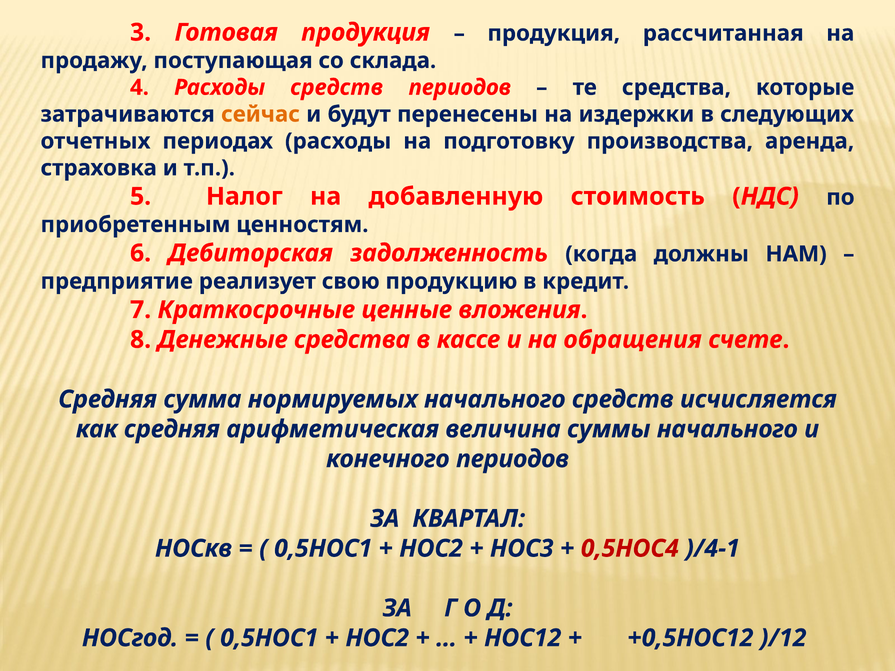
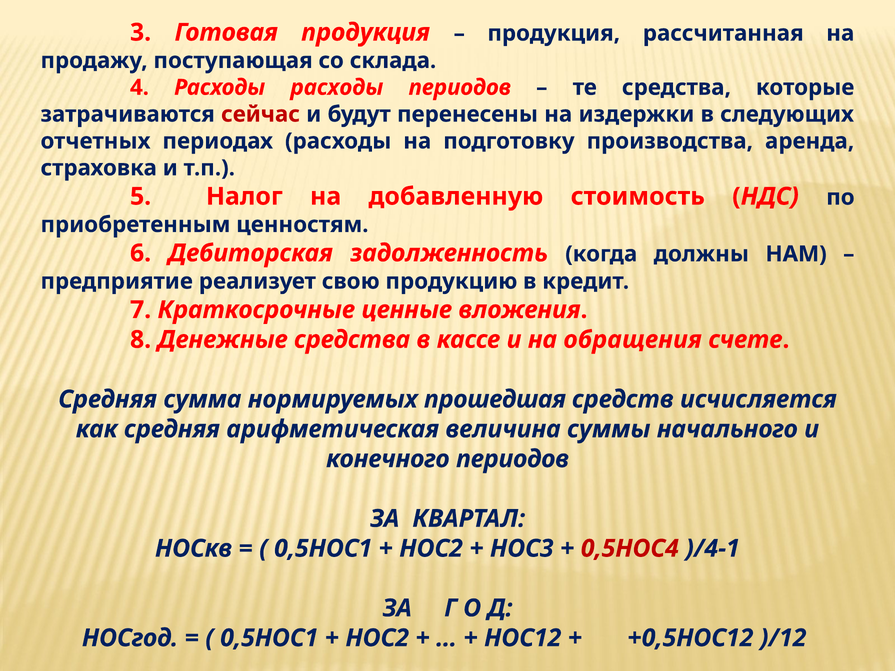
Расходы средств: средств -> расходы (337, 87)
сейчас colour: orange -> red (260, 114)
нормируемых начального: начального -> прошедшая (495, 399)
